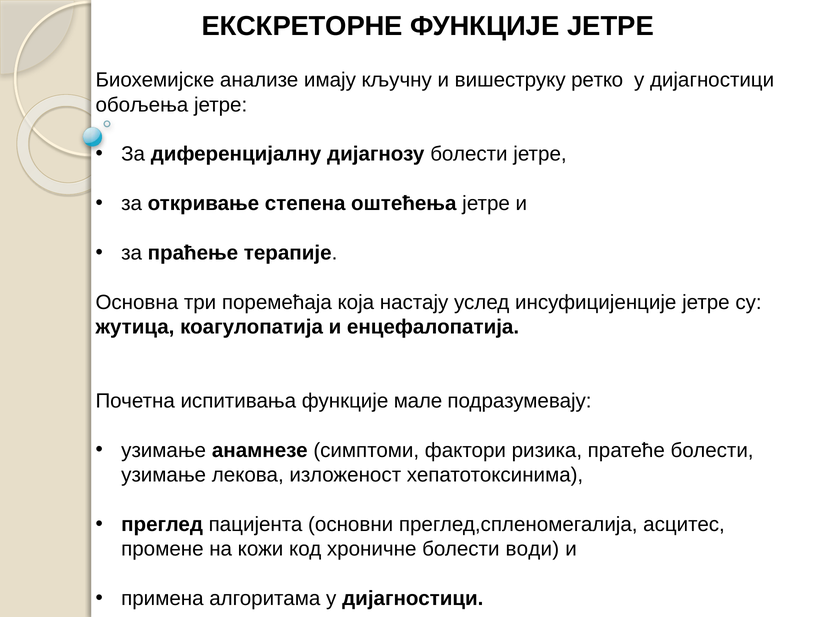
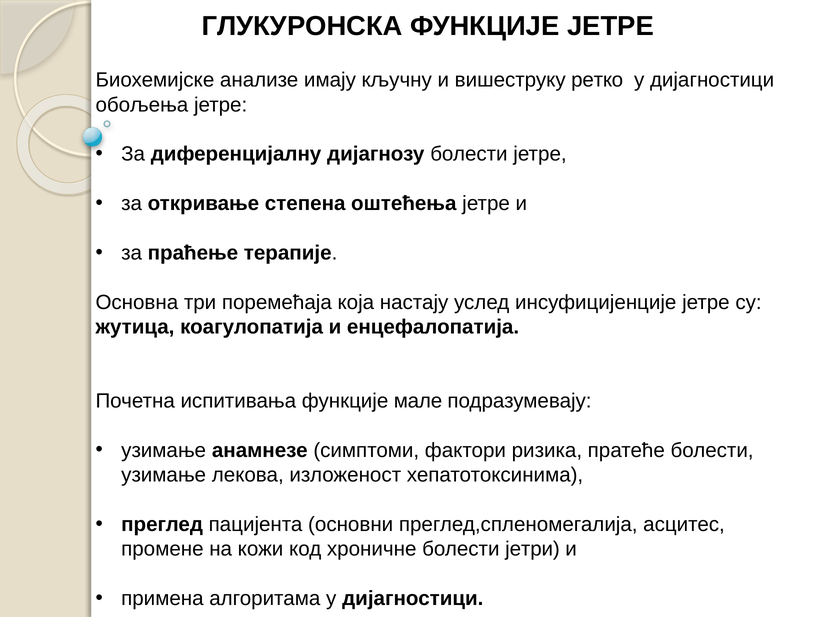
ЕКСКРЕТОРНЕ: ЕКСКРЕТОРНЕ -> ГЛУКУРОНСКА (302, 26)
води: води -> јетри (533, 549)
